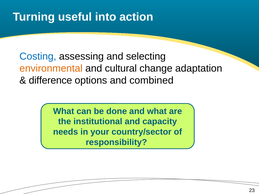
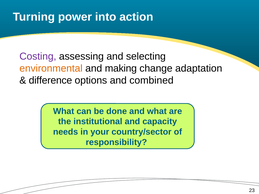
useful: useful -> power (75, 17)
Costing colour: blue -> purple (38, 56)
cultural: cultural -> making (121, 68)
